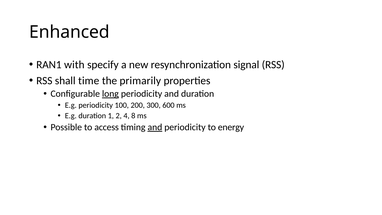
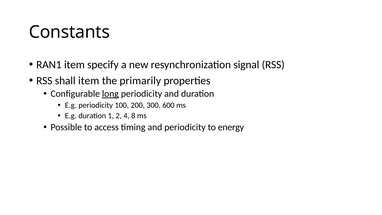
Enhanced: Enhanced -> Constants (69, 32)
RAN1 with: with -> item (74, 65)
shall time: time -> item (89, 81)
and underline: present -> none (155, 127)
